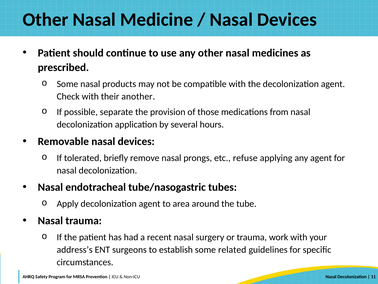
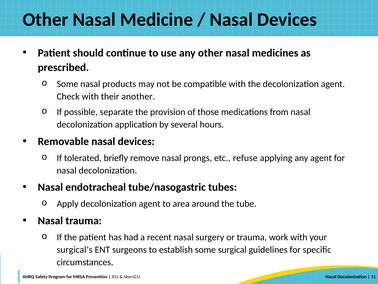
address’s: address’s -> surgical’s (75, 249)
related: related -> surgical (232, 249)
